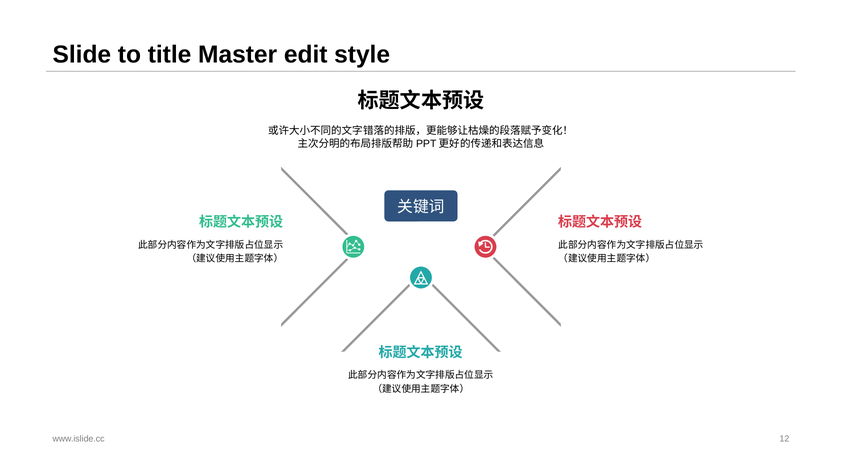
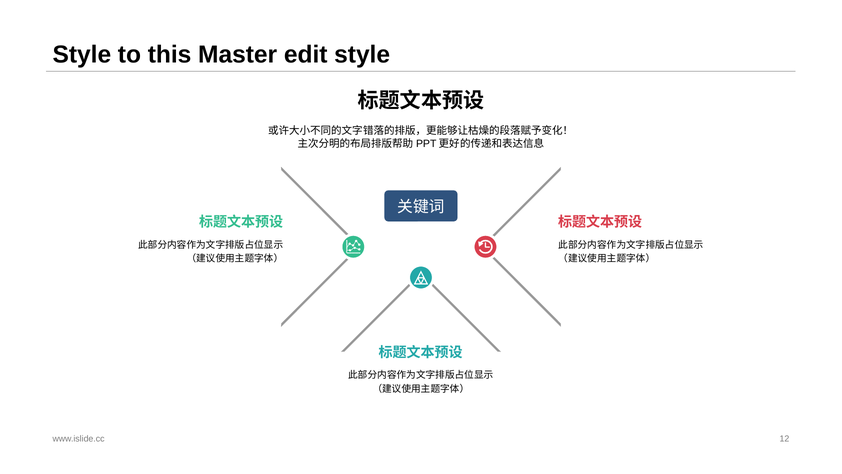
Slide: Slide -> Style (82, 54)
title: title -> this (170, 54)
